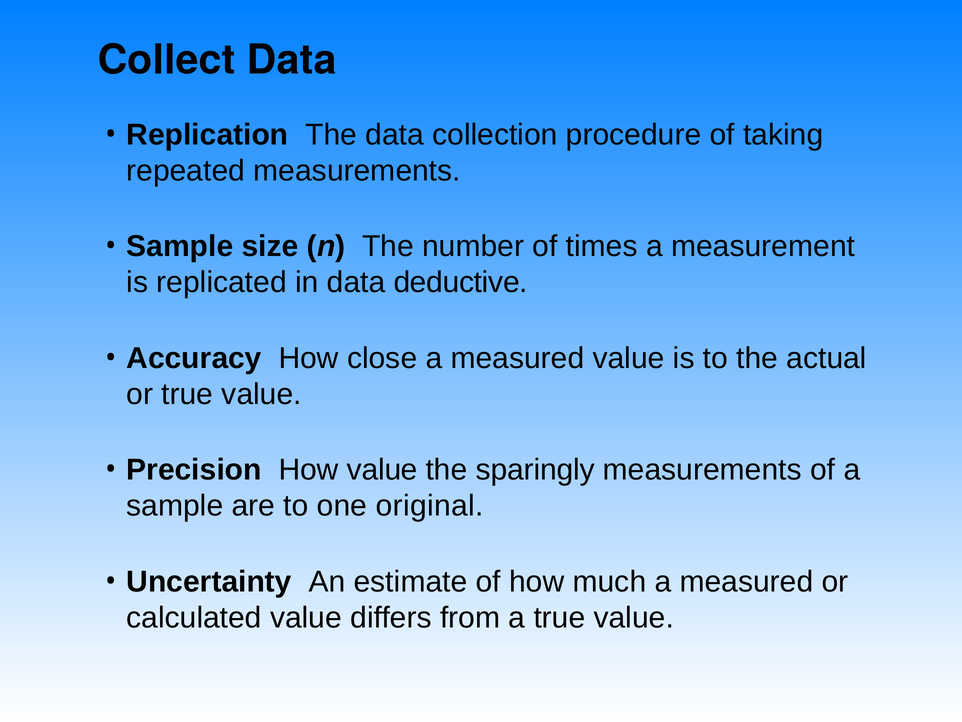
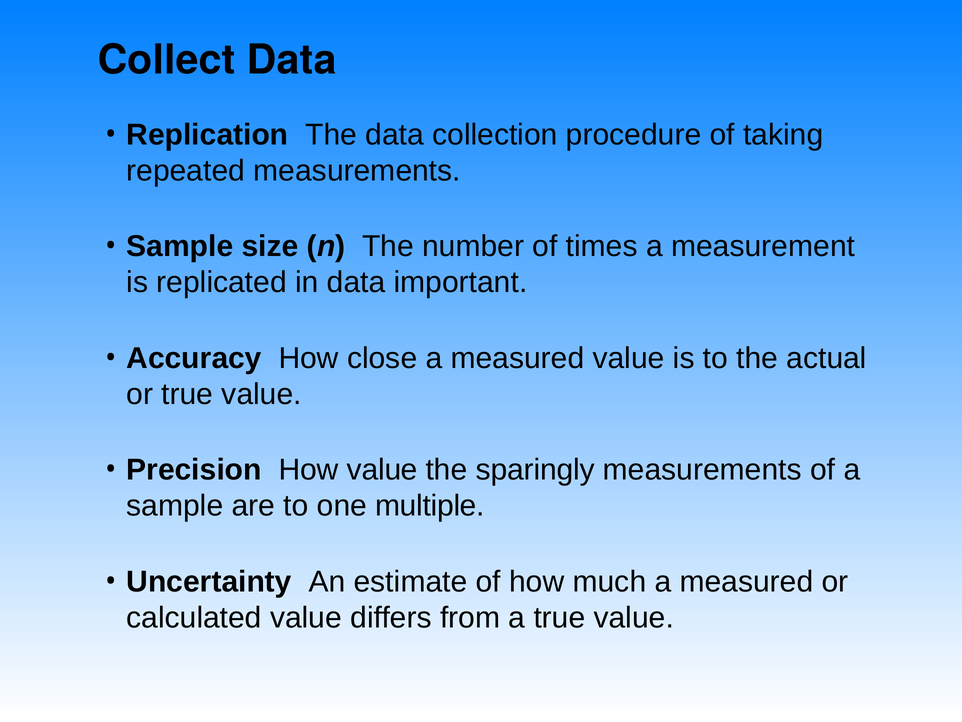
deductive: deductive -> important (461, 282)
original: original -> multiple (430, 506)
